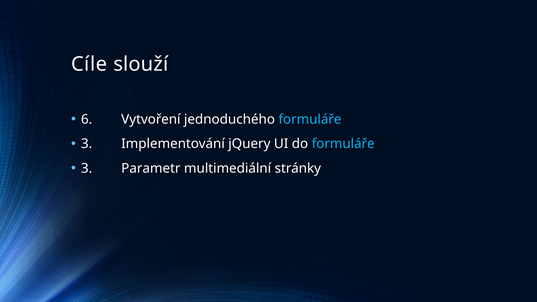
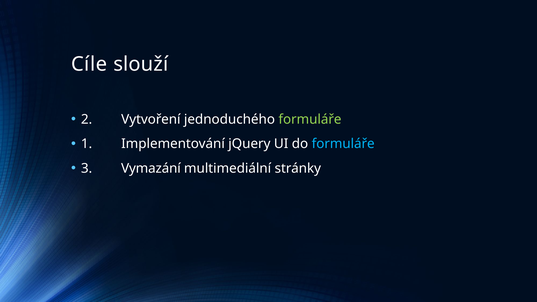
6: 6 -> 2 (87, 119)
formuláře colour: light blue -> light green (310, 119)
3: 3 -> 1 (87, 144)
Parametr: Parametr -> Vymazání (151, 168)
